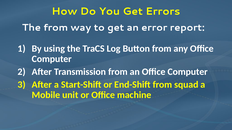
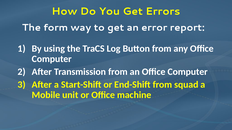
The from: from -> form (56, 28)
